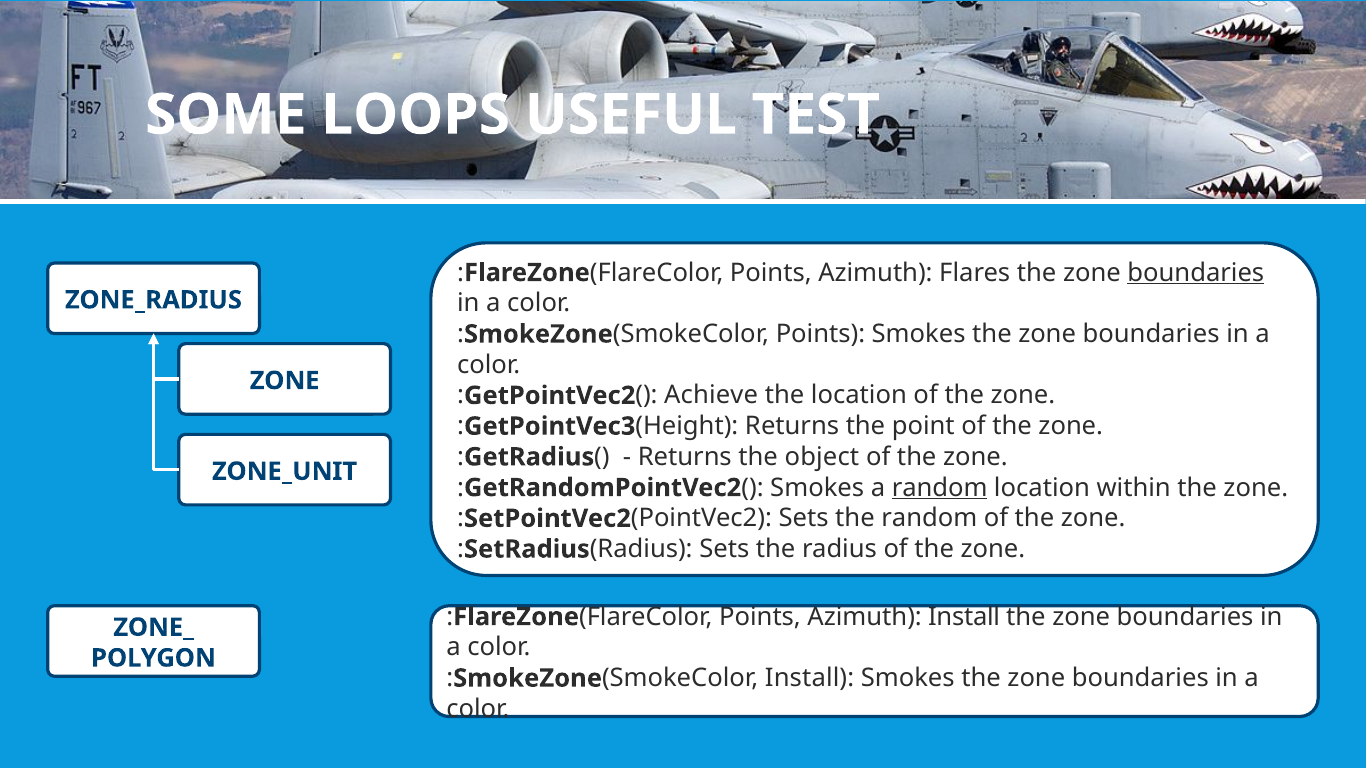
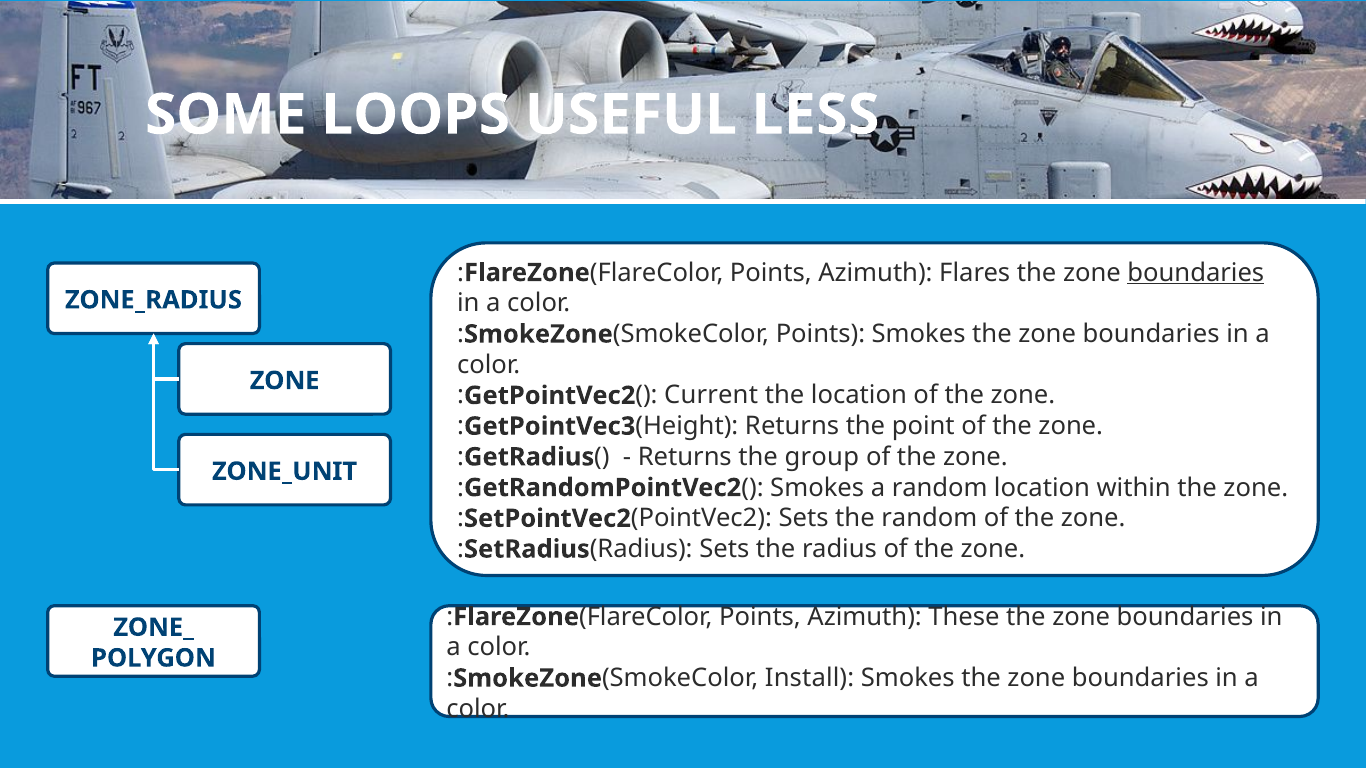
TEST: TEST -> LESS (815, 115)
Achieve: Achieve -> Current (711, 396)
object: object -> group (822, 457)
random underline: present -> none (940, 488)
Azimuth Install: Install -> These (964, 617)
